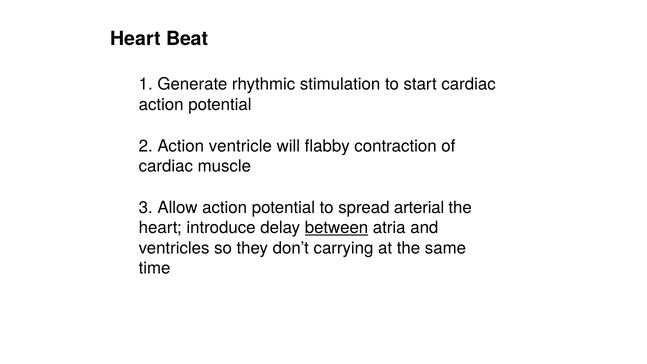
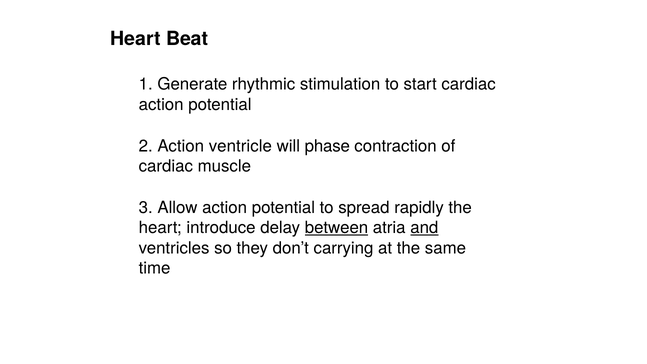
flabby: flabby -> phase (327, 146)
arterial: arterial -> rapidly (419, 208)
and underline: none -> present (424, 228)
